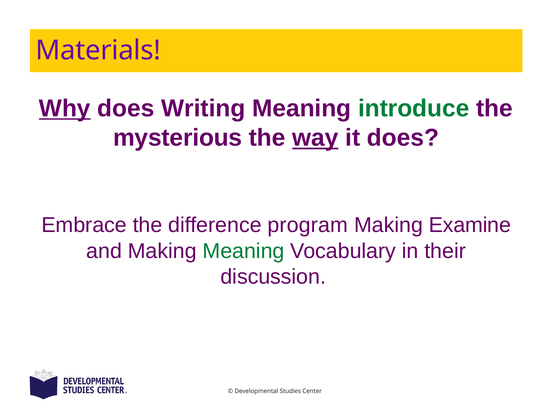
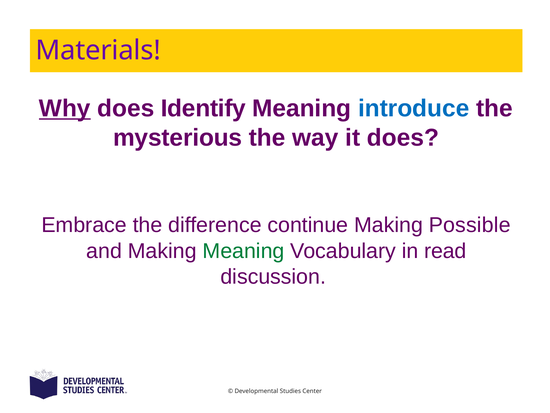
Writing: Writing -> Identify (203, 108)
introduce colour: green -> blue (414, 108)
way underline: present -> none (315, 138)
program: program -> continue (308, 225)
Examine: Examine -> Possible (470, 225)
their: their -> read (445, 251)
